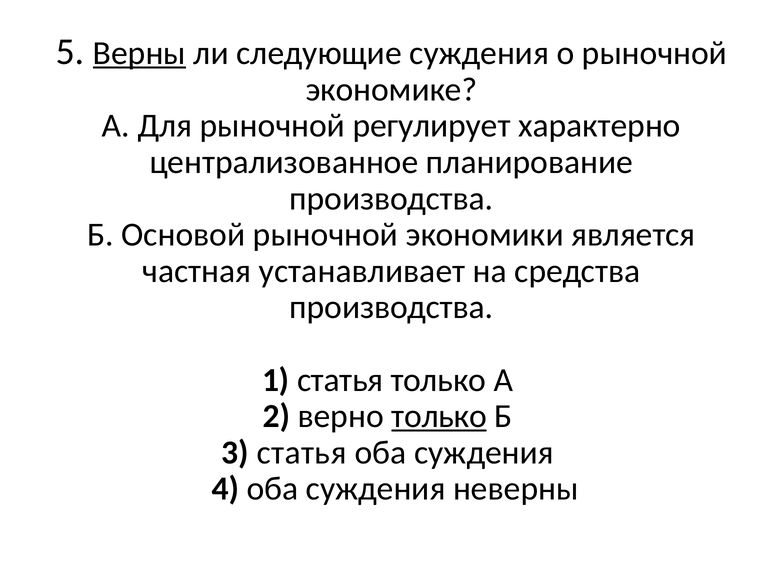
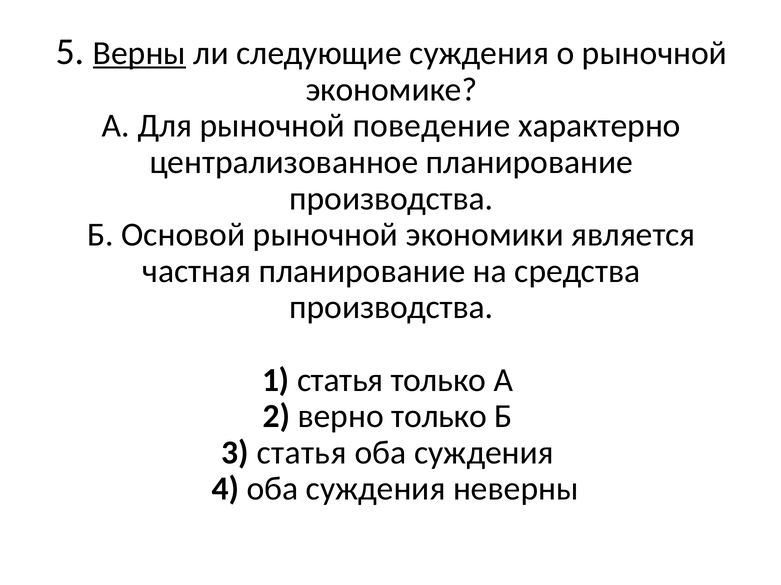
регулирует: регулирует -> поведение (431, 126)
частная устанавливает: устанавливает -> планирование (362, 271)
только underline: present -> none (439, 417)
